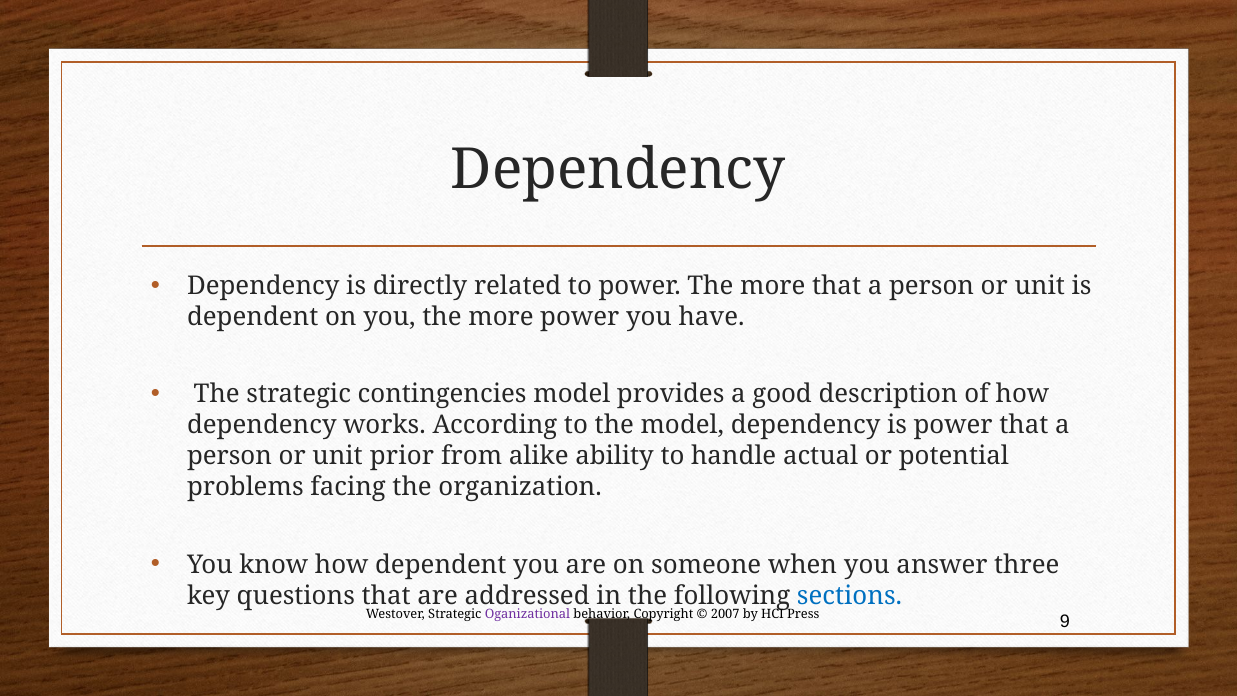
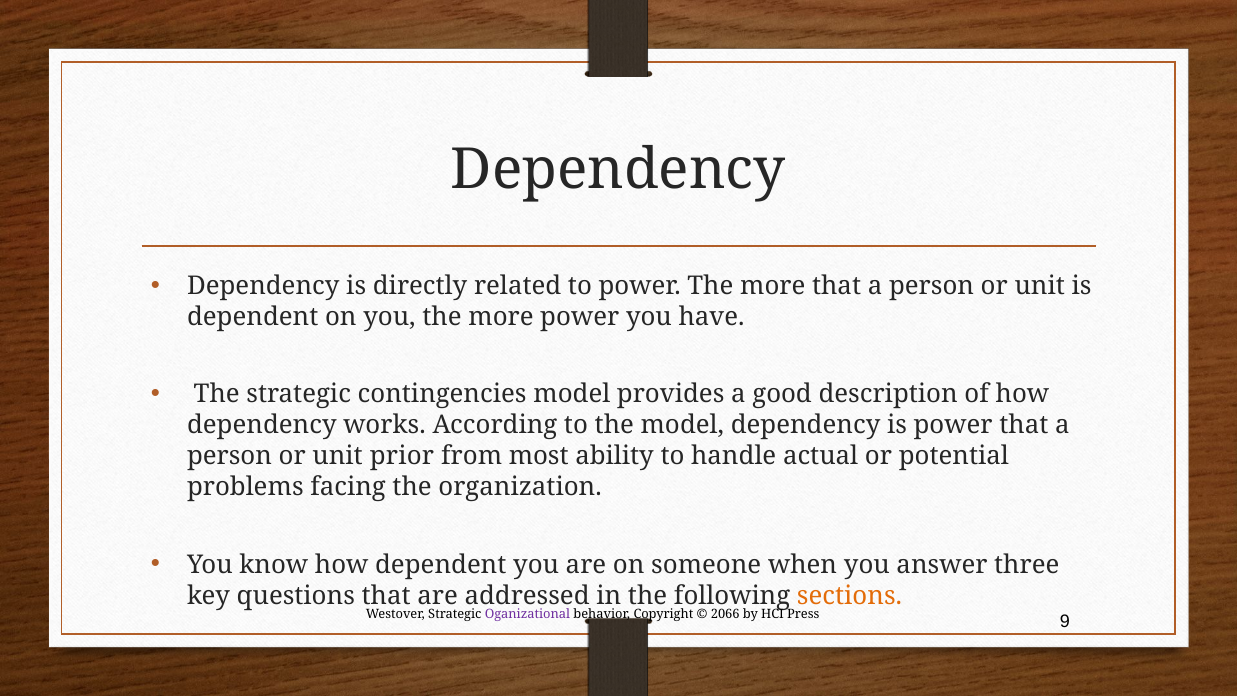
alike: alike -> most (539, 456)
sections colour: blue -> orange (850, 595)
2007: 2007 -> 2066 (725, 614)
